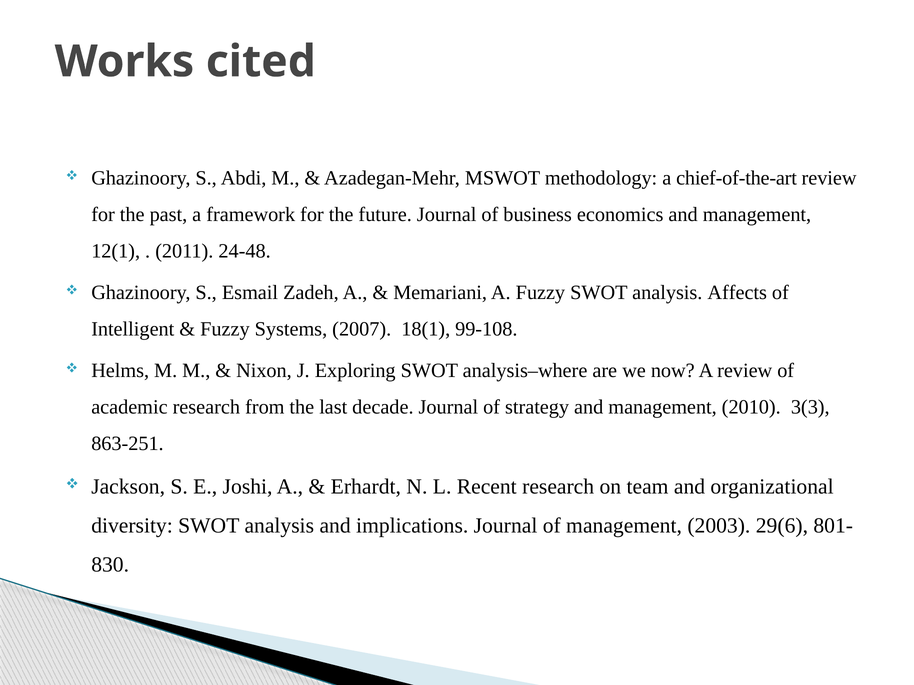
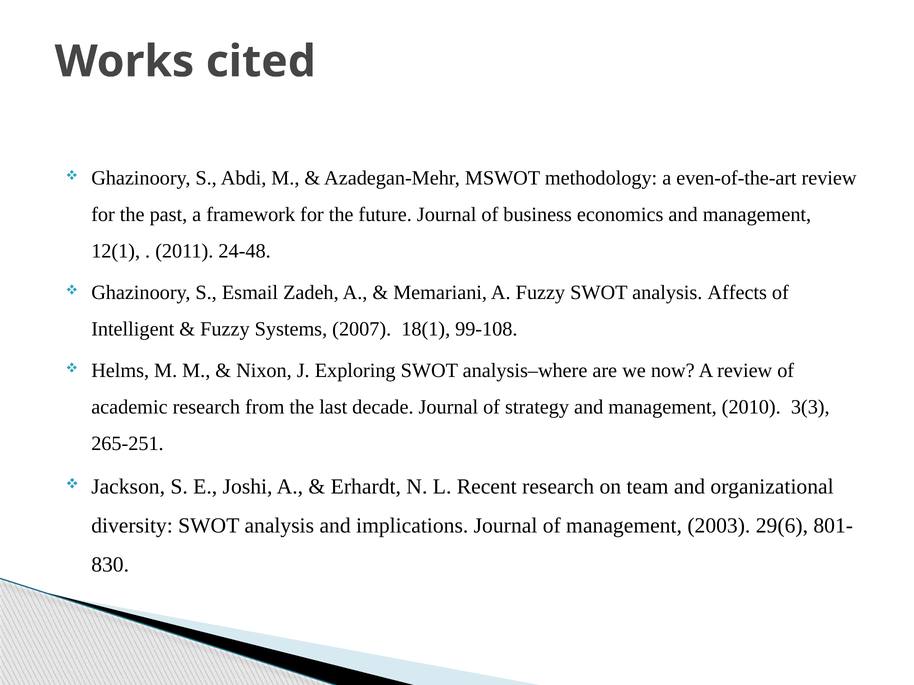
chief-of-the-art: chief-of-the-art -> even-of-the-art (736, 178)
863-251: 863-251 -> 265-251 (127, 444)
